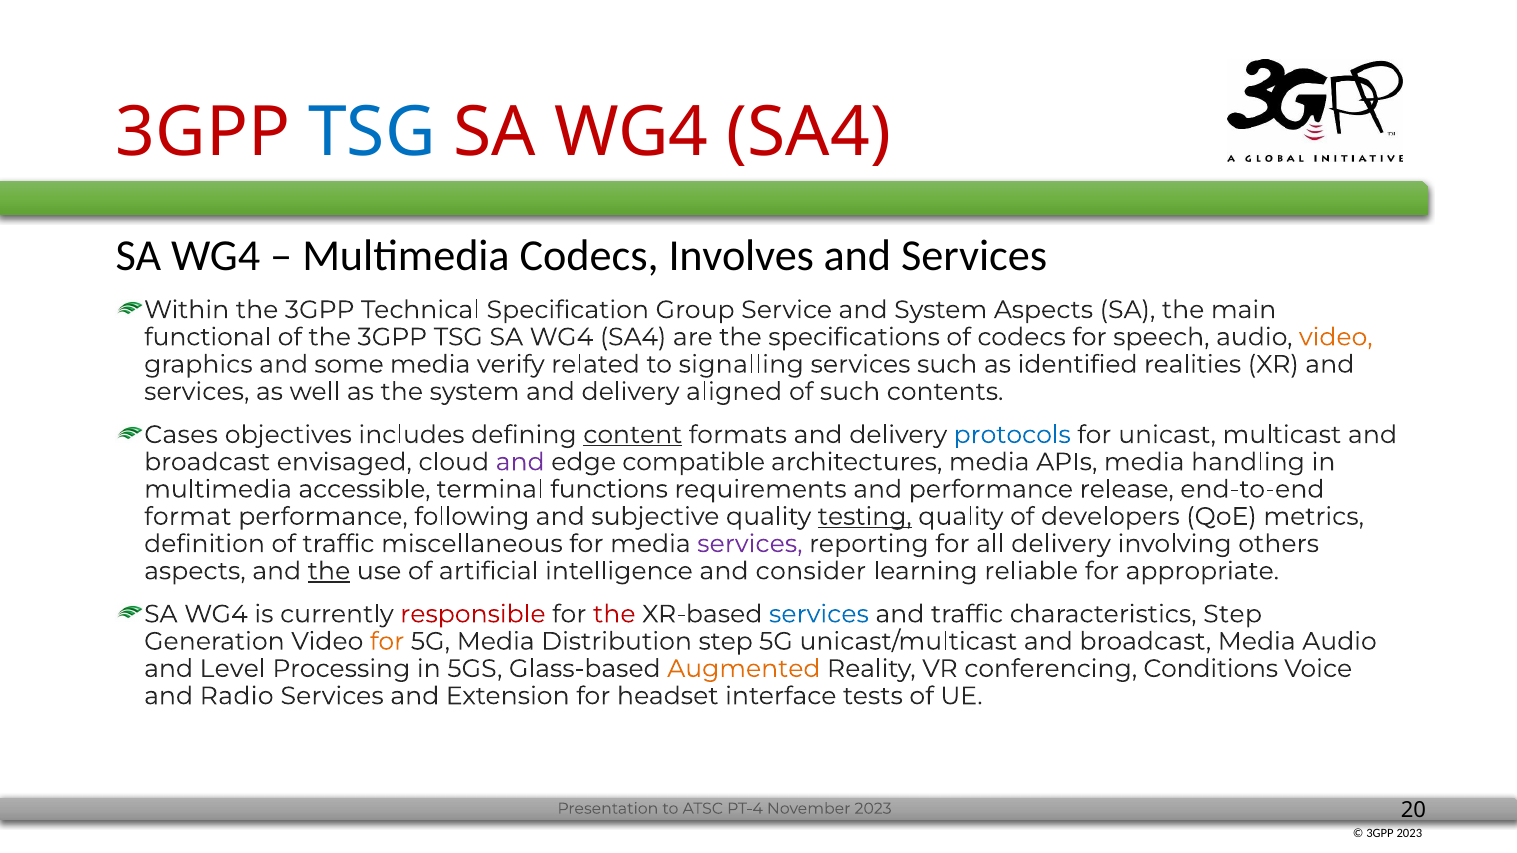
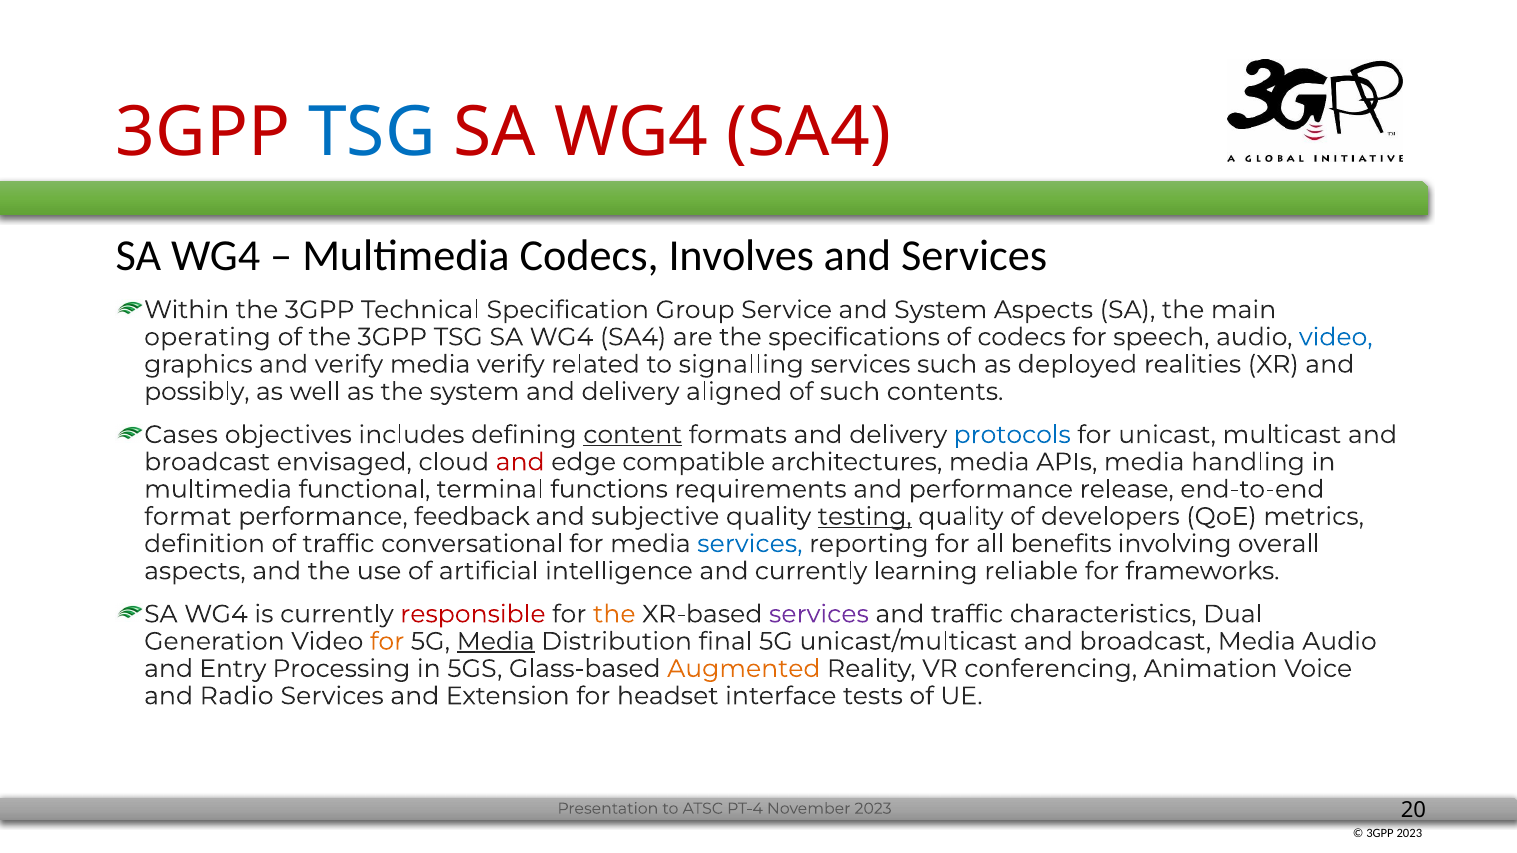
functional: functional -> operating (207, 337)
video colour: orange -> blue (1336, 337)
and some: some -> verify (349, 364)
identified: identified -> deployed (1077, 364)
services: services -> possibly (197, 392)
and colour: purple -> red (520, 462)
accessible: accessible -> functional (364, 489)
following: following -> feedback (472, 517)
miscellaneous: miscellaneous -> conversational (472, 544)
services colour: purple -> blue (750, 544)
all delivery: delivery -> benefits (1061, 544)
others: others -> overall (1279, 544)
the underline: present -> none (329, 571)
and consider: consider -> currently (811, 571)
appropriate: appropriate -> frameworks (1202, 571)
the colour: red -> orange (614, 614)
services colour: blue -> purple (819, 614)
characteristics Step: Step -> Dual (1233, 614)
Media underline: none -> present (496, 642)
Distribution step: step -> final (726, 642)
Level: Level -> Entry (233, 669)
Conditions: Conditions -> Animation (1211, 669)
